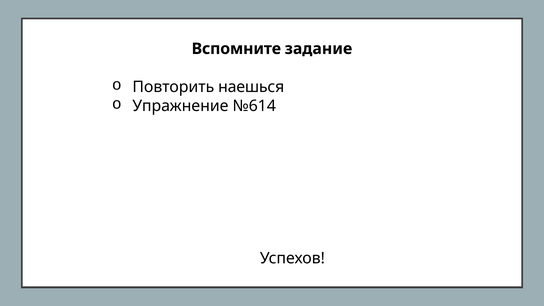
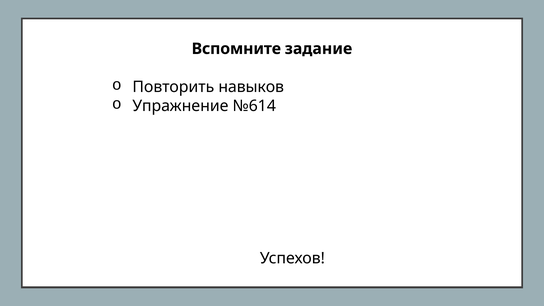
наешься: наешься -> навыков (251, 87)
